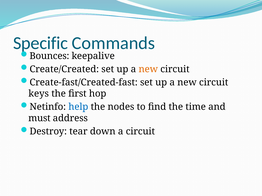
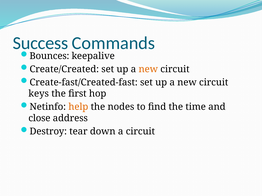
Specific: Specific -> Success (40, 43)
help colour: blue -> orange (78, 107)
must: must -> close (39, 118)
